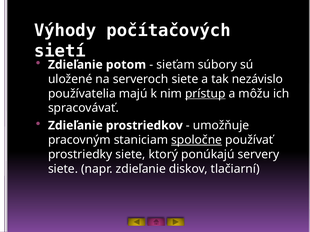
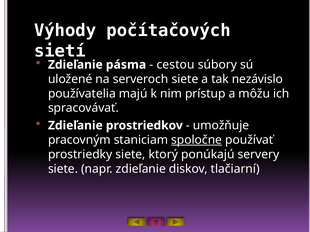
potom: potom -> pásma (126, 65)
sieťam: sieťam -> cestou (176, 65)
prístup underline: present -> none (205, 94)
